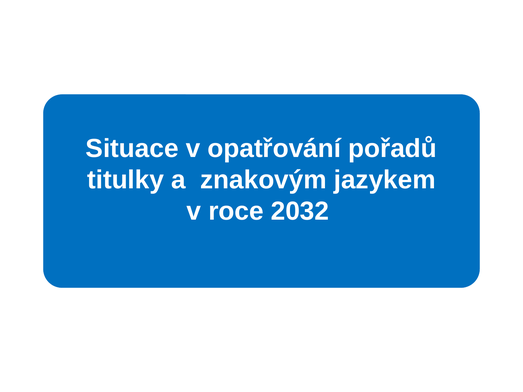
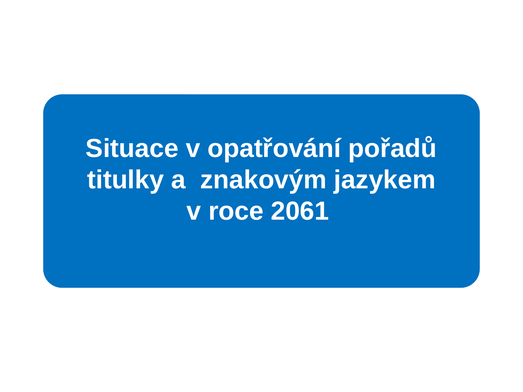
2032: 2032 -> 2061 (300, 211)
